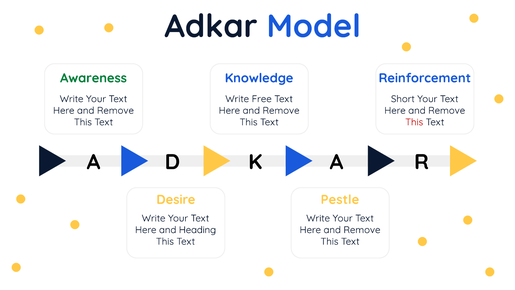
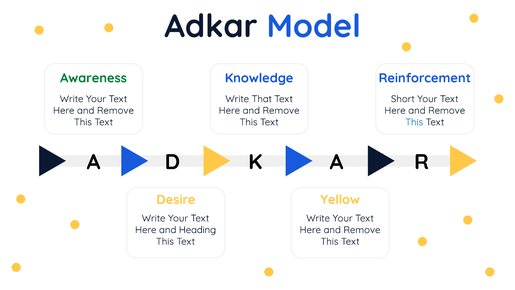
Free: Free -> That (262, 99)
This colour: red -> blue (414, 122)
Pestle: Pestle -> Yellow (340, 199)
